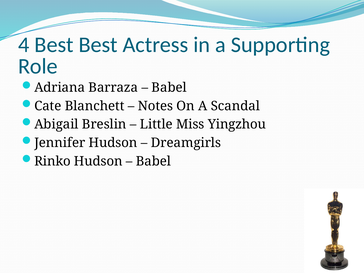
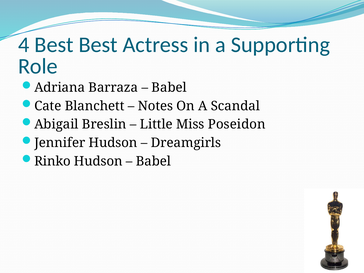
Yingzhou: Yingzhou -> Poseidon (237, 124)
